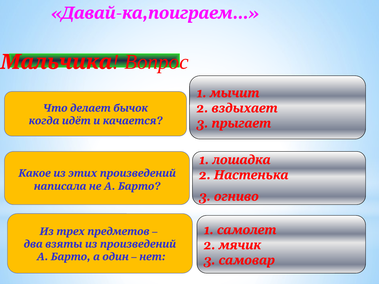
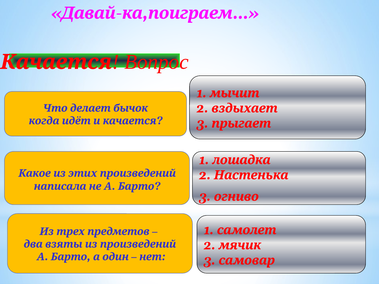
Мальчика: Мальчика -> Качается (56, 62)
